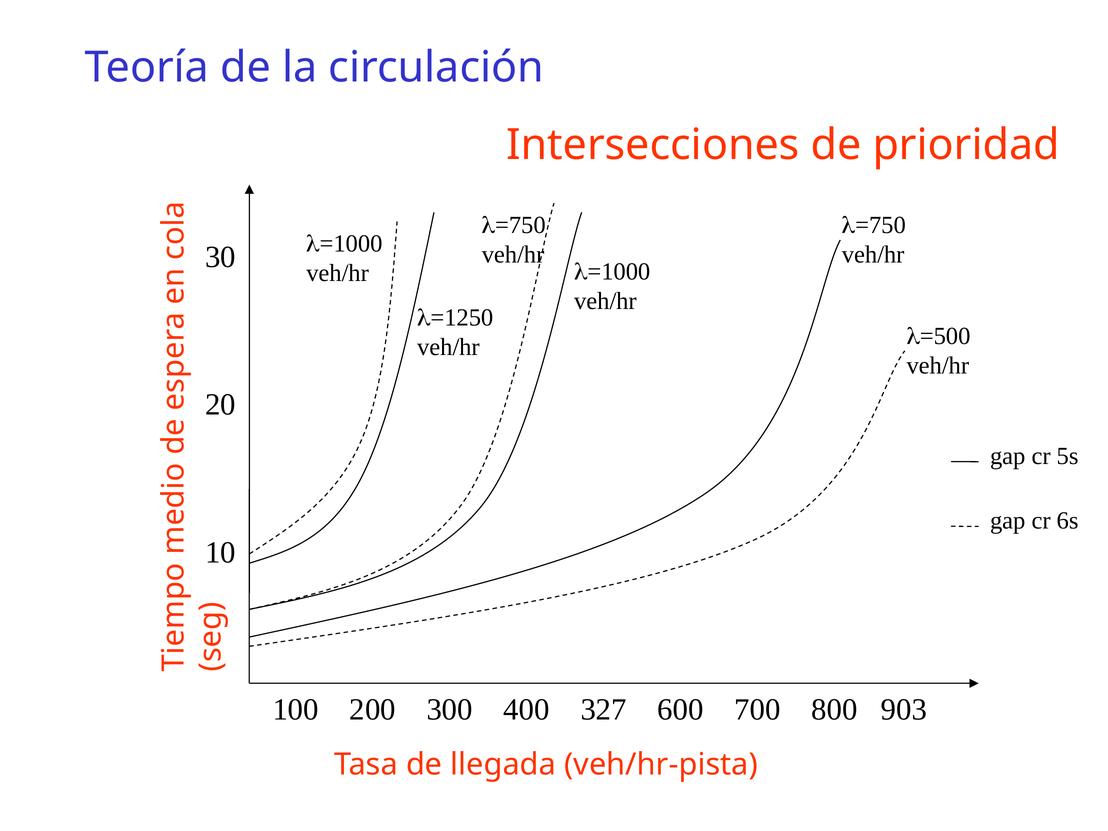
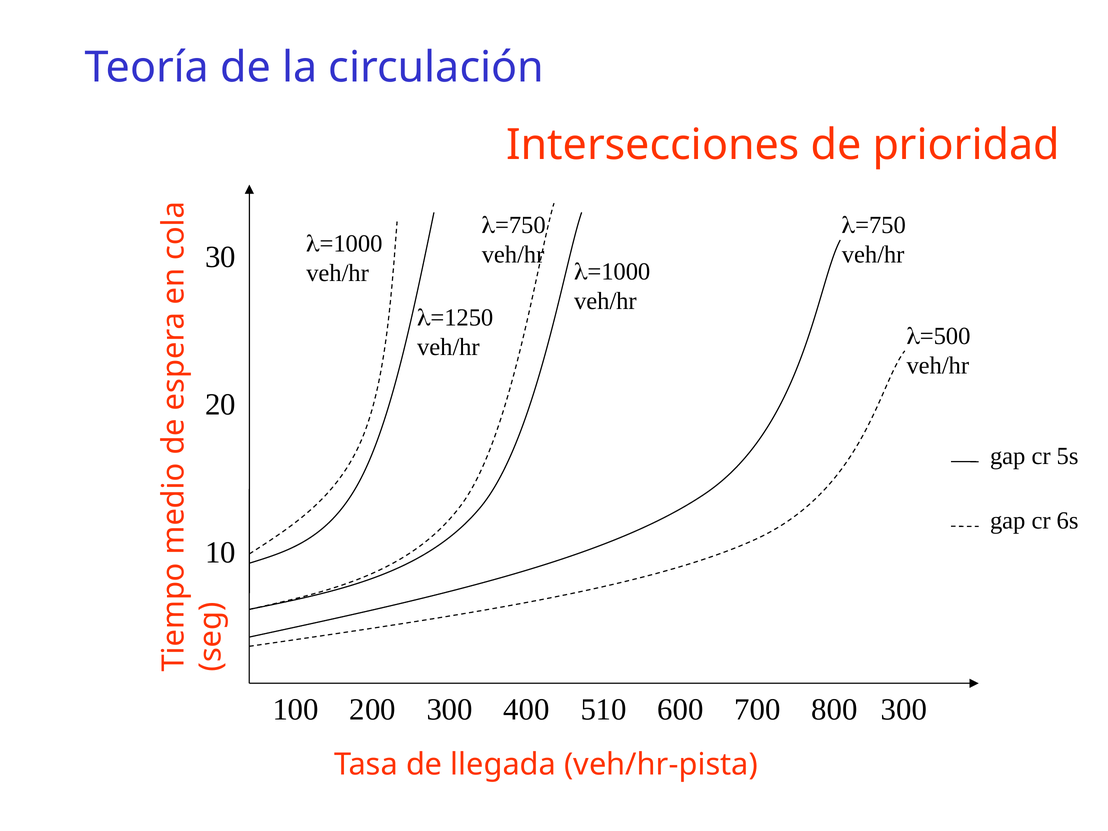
327: 327 -> 510 (604, 709)
800 903: 903 -> 300 (904, 709)
